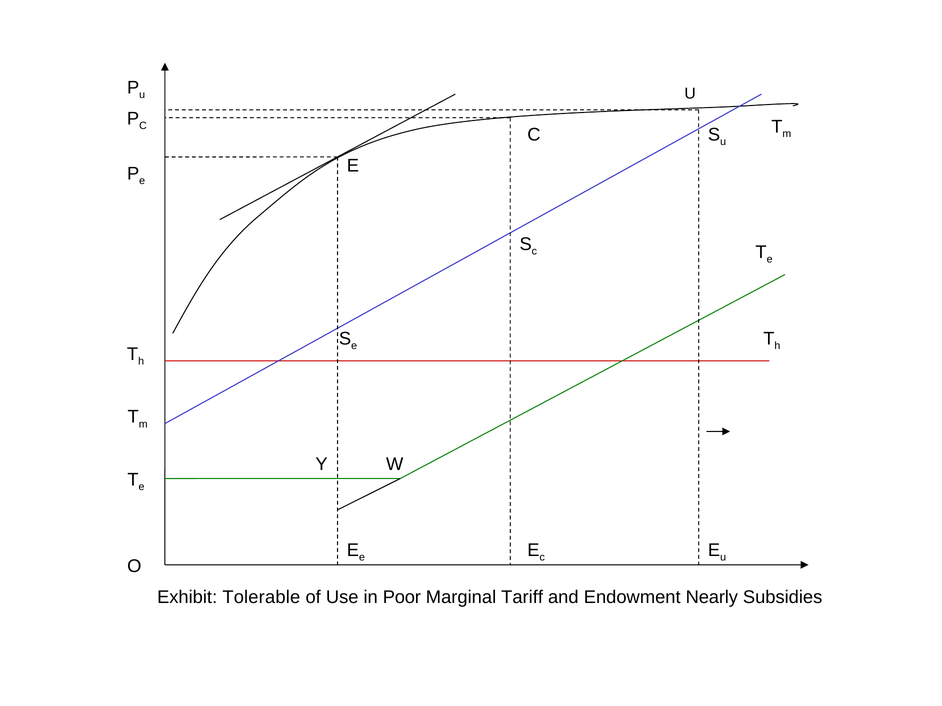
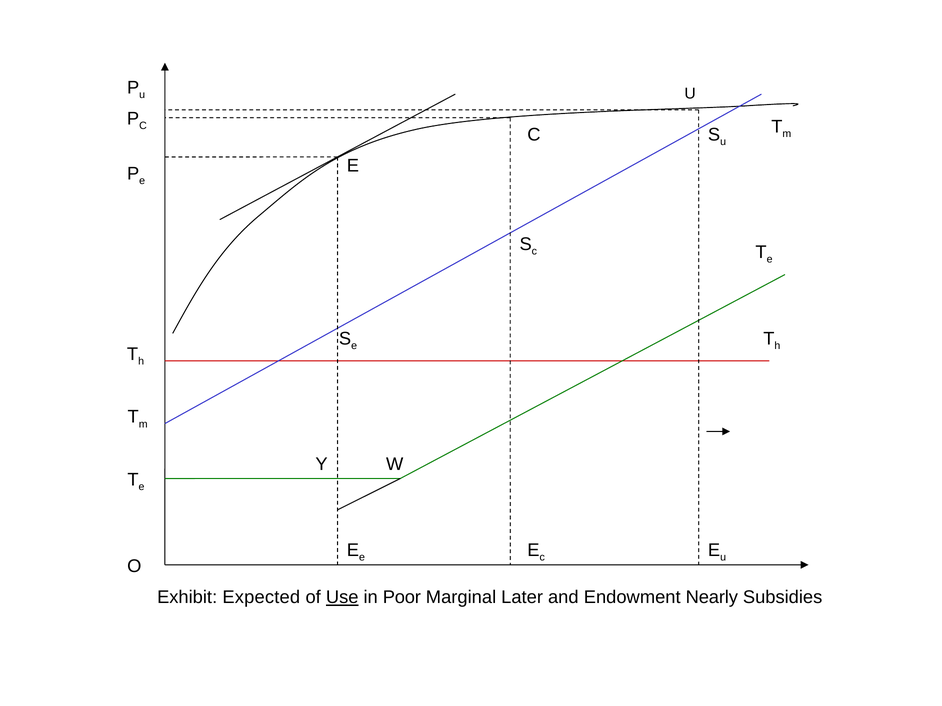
Tolerable: Tolerable -> Expected (261, 598)
Use underline: none -> present (342, 598)
Tariff: Tariff -> Later (522, 598)
